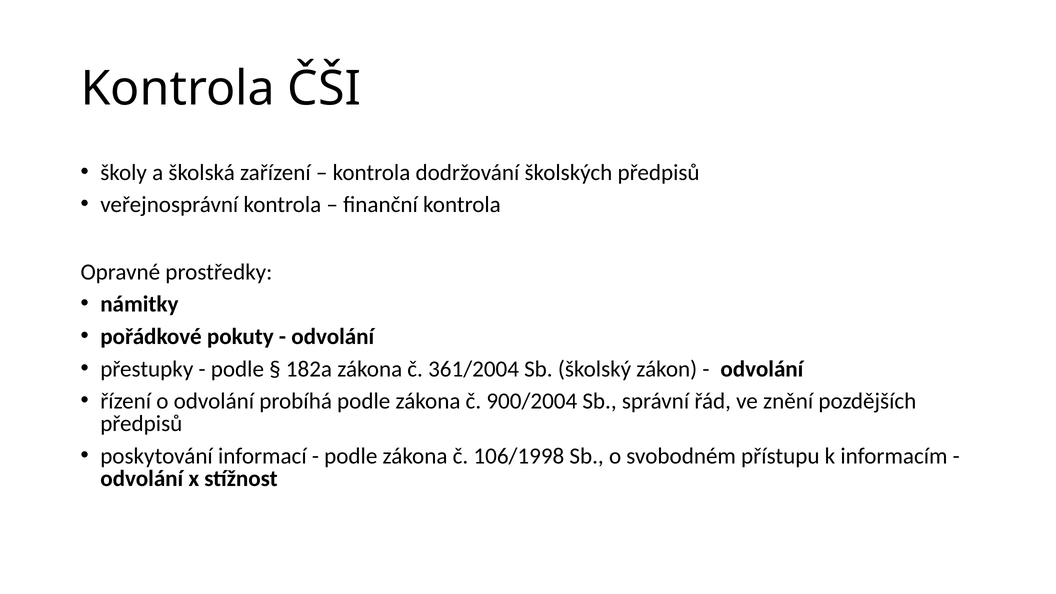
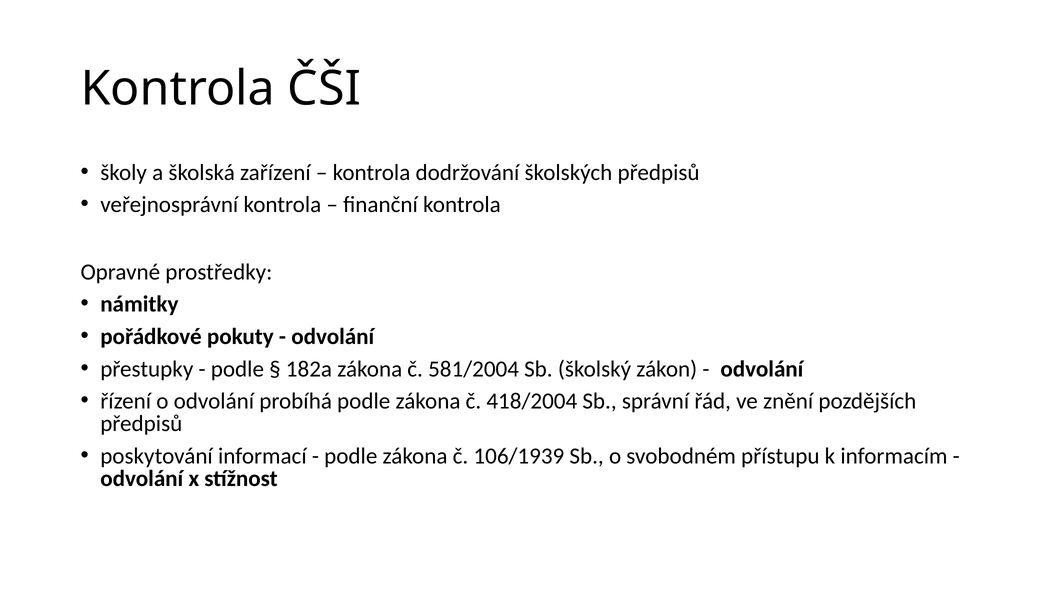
361/2004: 361/2004 -> 581/2004 (474, 369)
900/2004: 900/2004 -> 418/2004 (532, 401)
106/1998: 106/1998 -> 106/1939 (519, 456)
